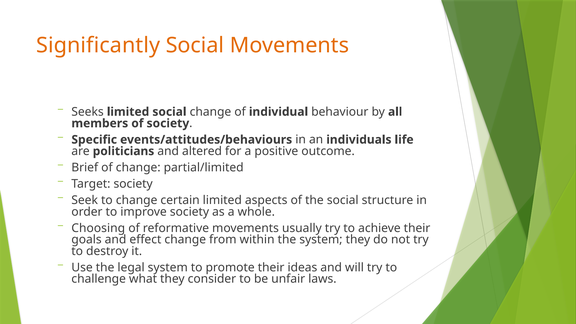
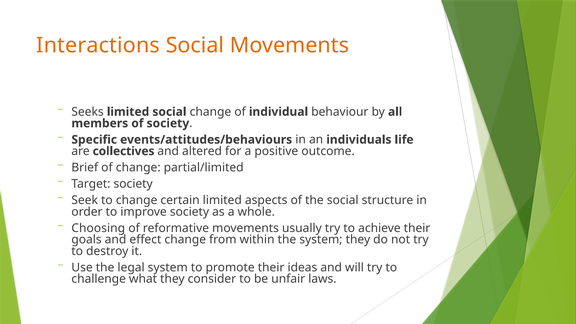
Significantly: Significantly -> Interactions (98, 45)
politicians: politicians -> collectives (124, 151)
